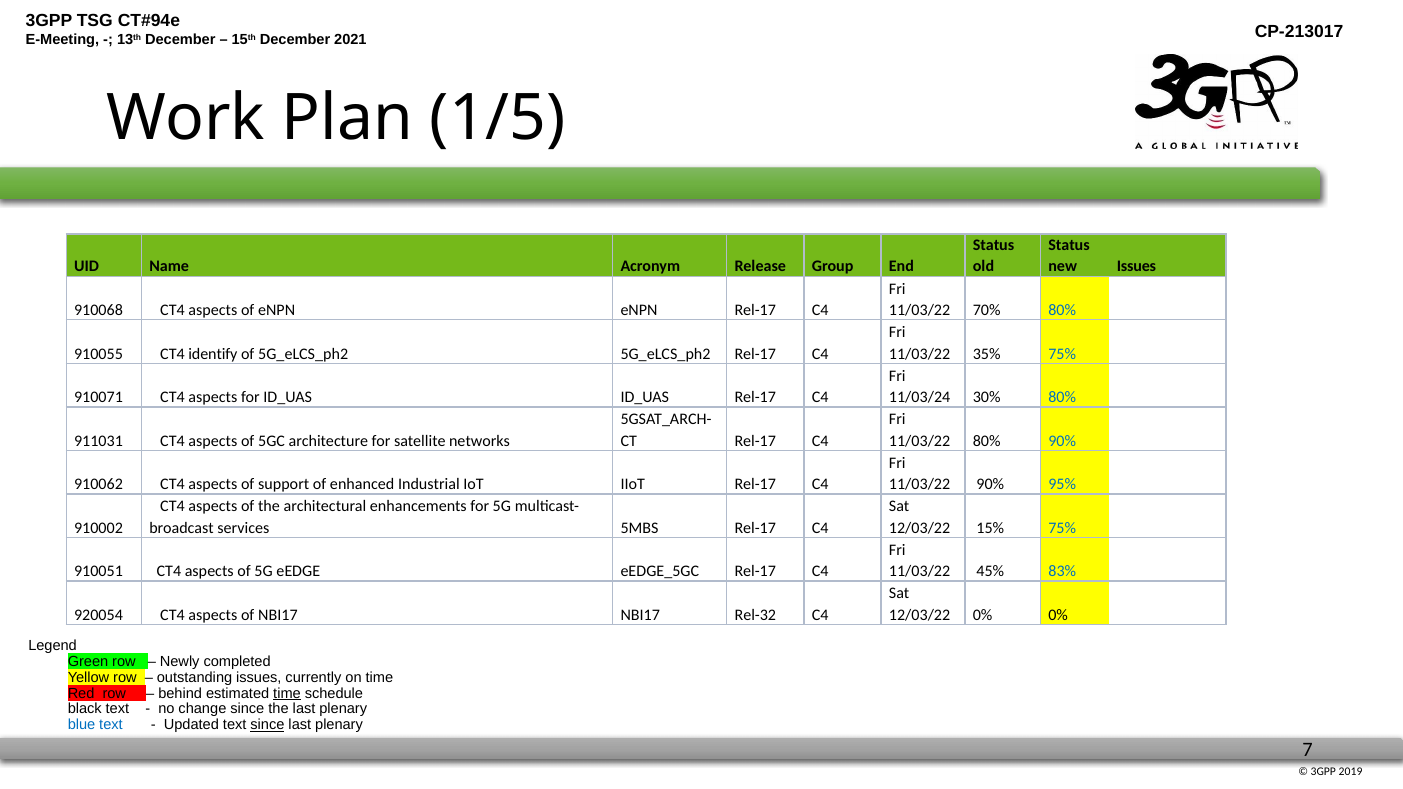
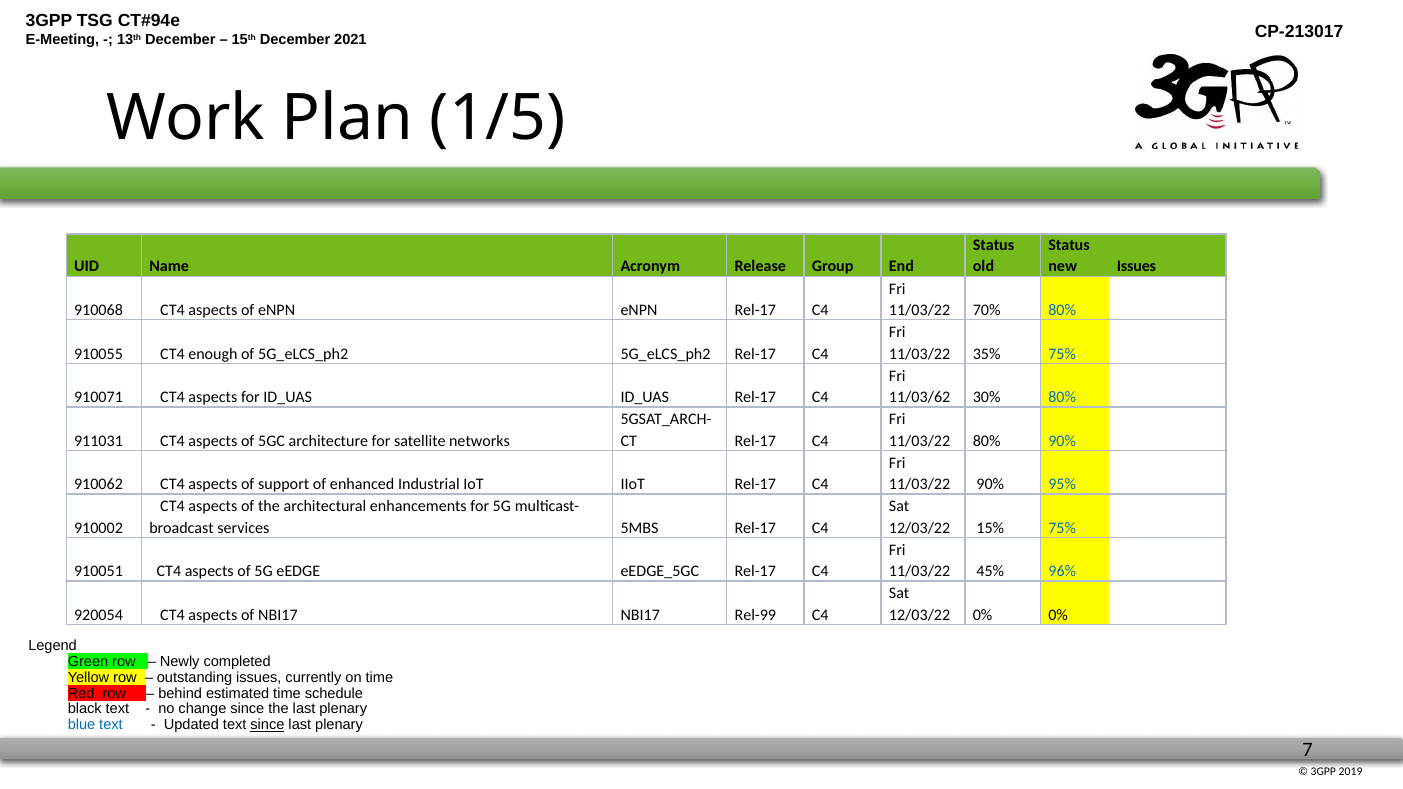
identify: identify -> enough (213, 354)
11/03/24: 11/03/24 -> 11/03/62 (920, 397)
83%: 83% -> 96% (1062, 571)
Rel-32: Rel-32 -> Rel-99 (755, 615)
time underline: present -> none (287, 693)
